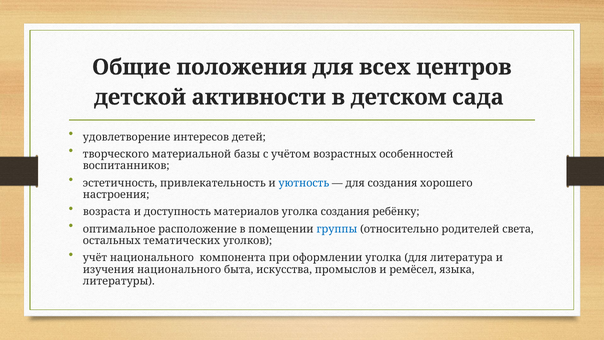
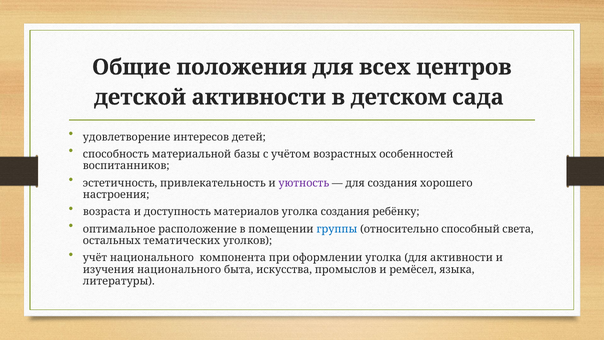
творческого: творческого -> способность (116, 154)
уютность colour: blue -> purple (304, 183)
родителей: родителей -> способный (471, 229)
для литература: литература -> активности (462, 258)
